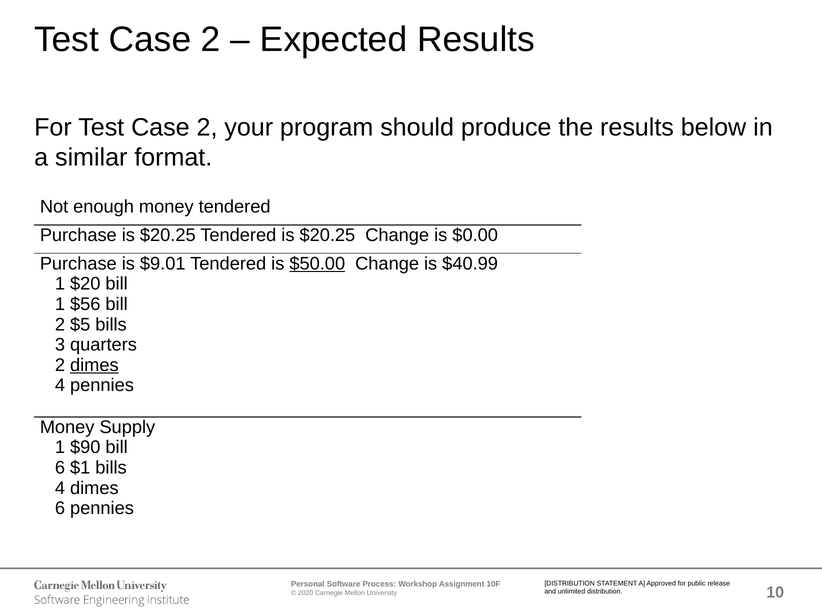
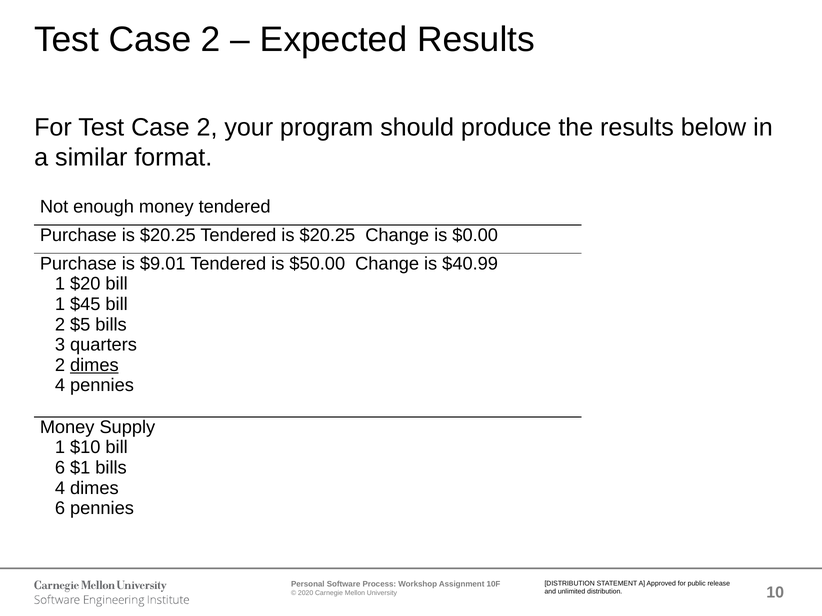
$50.00 underline: present -> none (317, 264)
$56: $56 -> $45 (85, 304)
$90: $90 -> $10 (85, 448)
